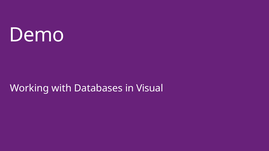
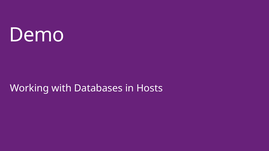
Visual: Visual -> Hosts (150, 88)
